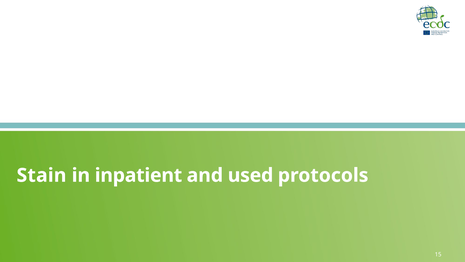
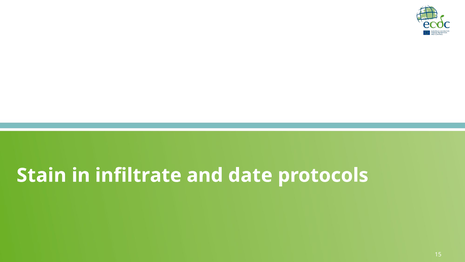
inpatient: inpatient -> infiltrate (138, 175)
used: used -> date (250, 175)
